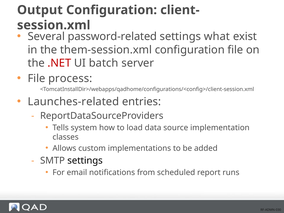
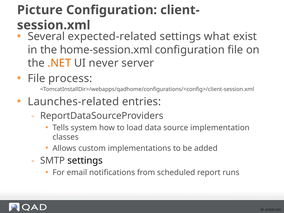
Output: Output -> Picture (40, 10)
password-related: password-related -> expected-related (112, 37)
them-session.xml: them-session.xml -> home-session.xml (106, 50)
.NET colour: red -> orange (59, 63)
batch: batch -> never (104, 63)
